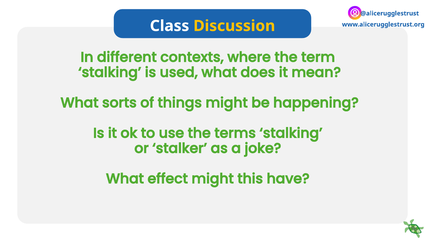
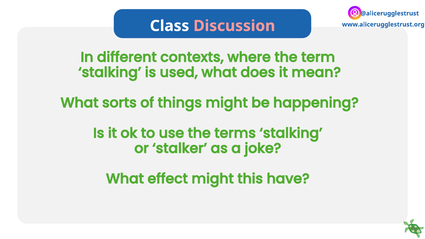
Discussion colour: yellow -> pink (234, 26)
